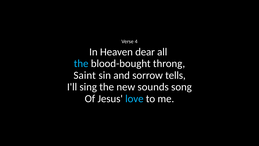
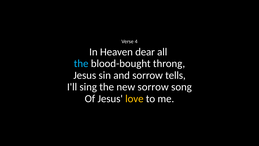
Saint: Saint -> Jesus (85, 75)
new sounds: sounds -> sorrow (153, 87)
love colour: light blue -> yellow (134, 98)
